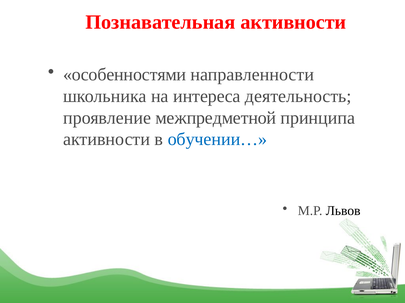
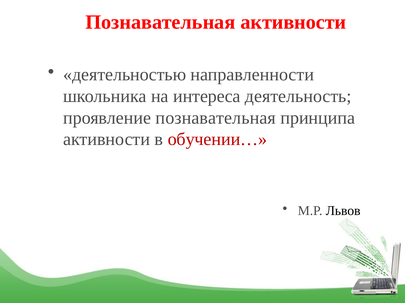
особенностями: особенностями -> деятельностью (125, 75)
проявление межпредметной: межпредметной -> познавательная (216, 118)
обучении… colour: blue -> red (217, 140)
